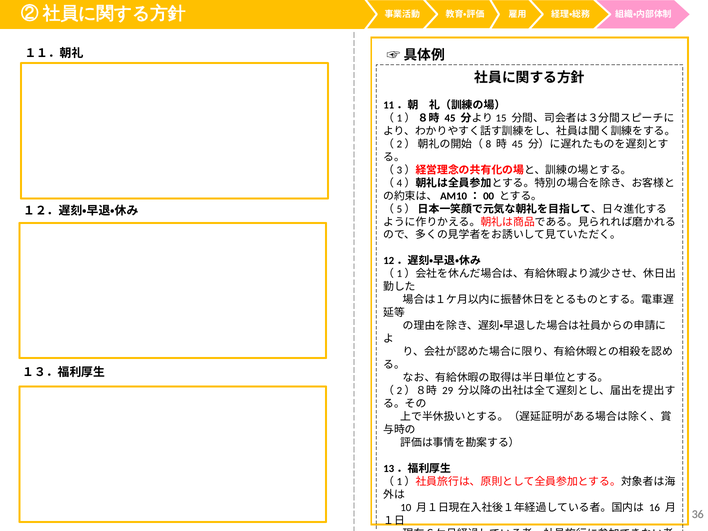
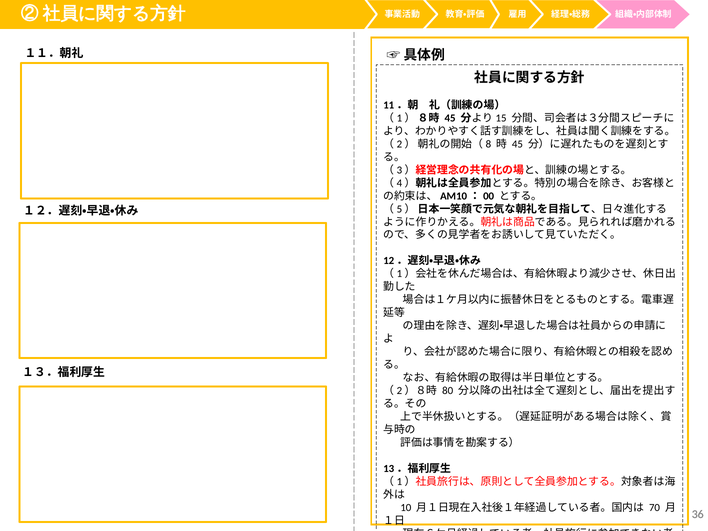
29: 29 -> 80 (448, 391)
16: 16 -> 70 (654, 508)
